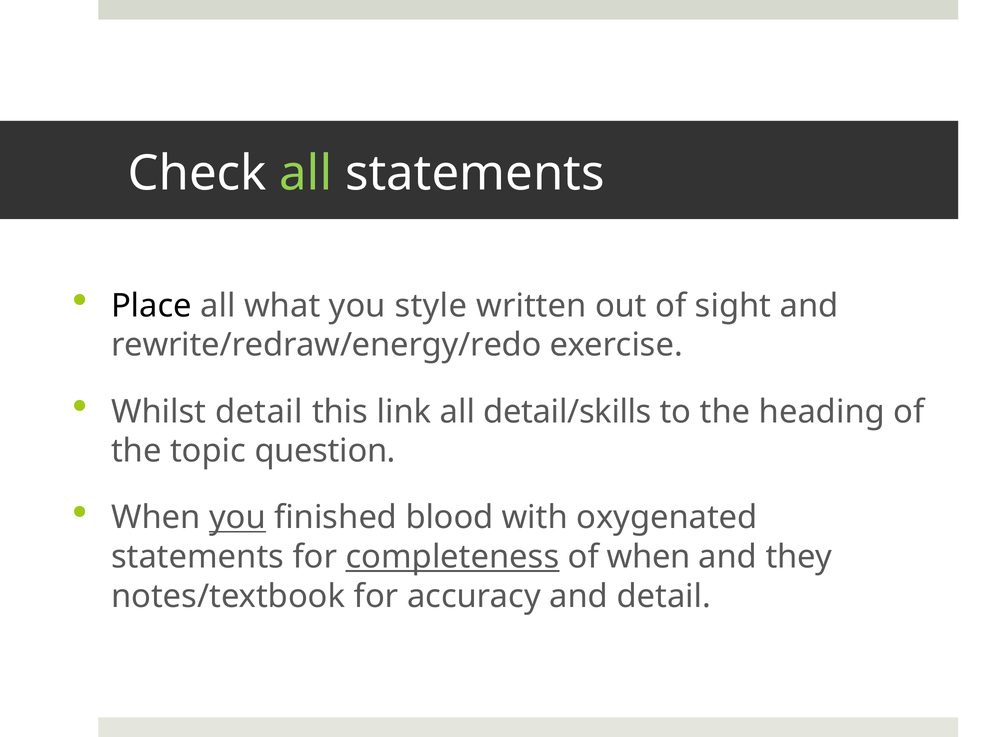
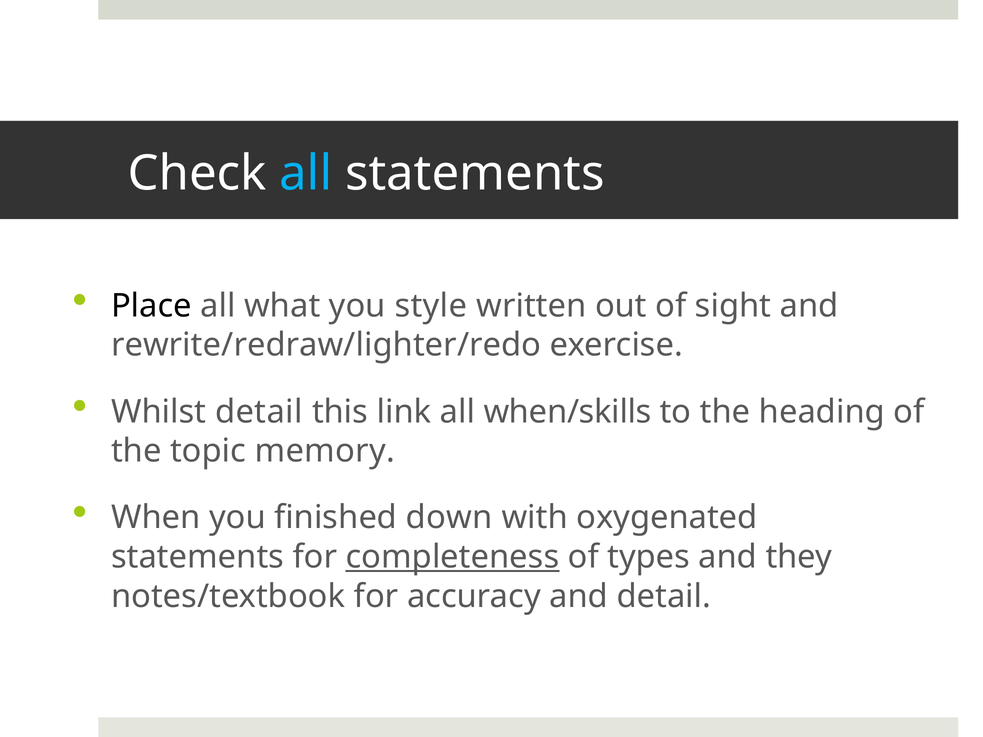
all colour: light green -> light blue (306, 173)
rewrite/redraw/energy/redo: rewrite/redraw/energy/redo -> rewrite/redraw/lighter/redo (326, 345)
detail/skills: detail/skills -> when/skills (568, 412)
question: question -> memory (325, 451)
you underline: present -> none (237, 518)
blood: blood -> down (449, 518)
of when: when -> types (649, 557)
